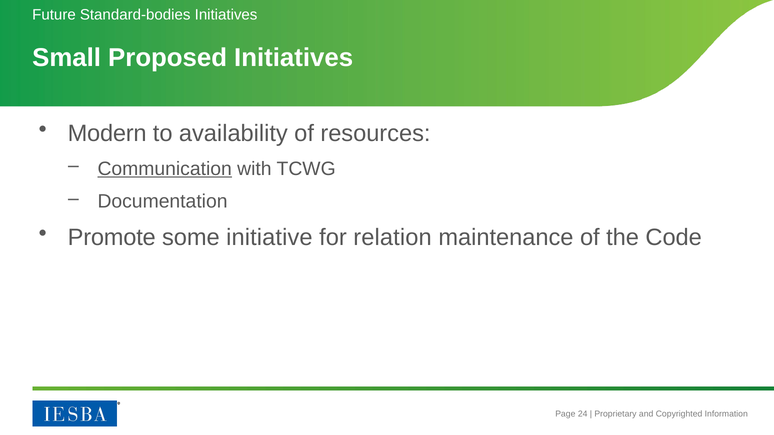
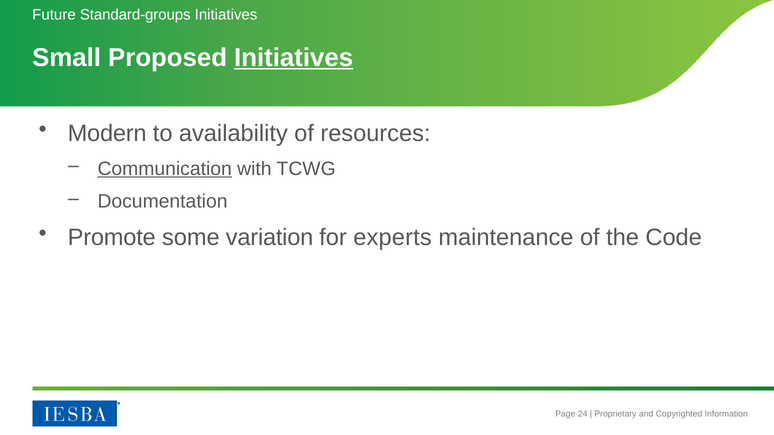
Standard-bodies: Standard-bodies -> Standard-groups (135, 15)
Initiatives underline: none -> present (294, 58)
initiative: initiative -> variation (270, 238)
relation: relation -> experts (393, 238)
